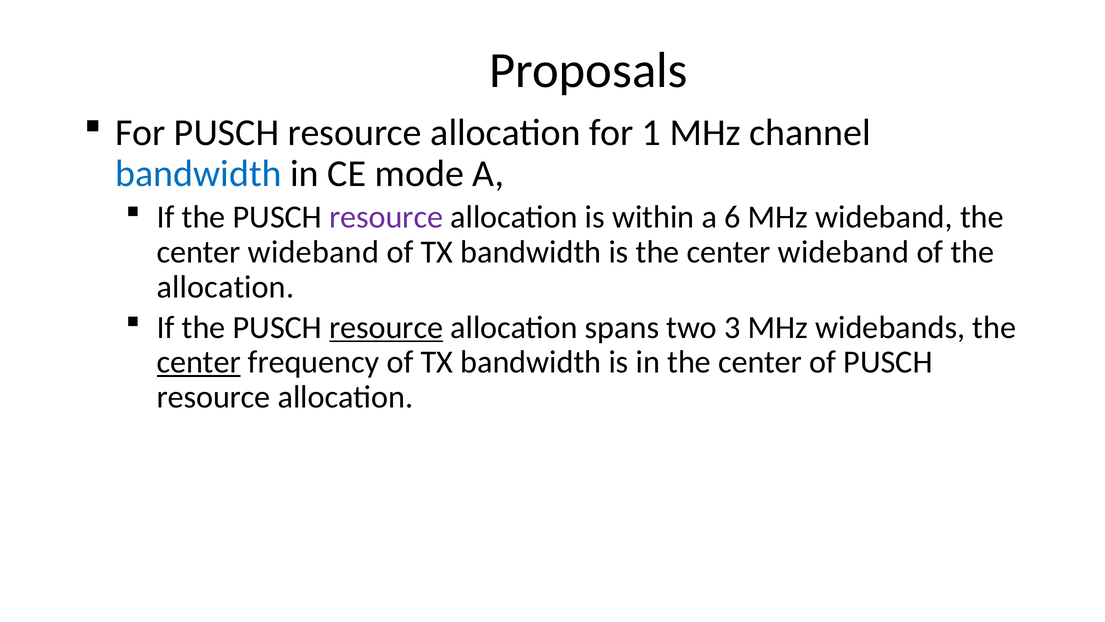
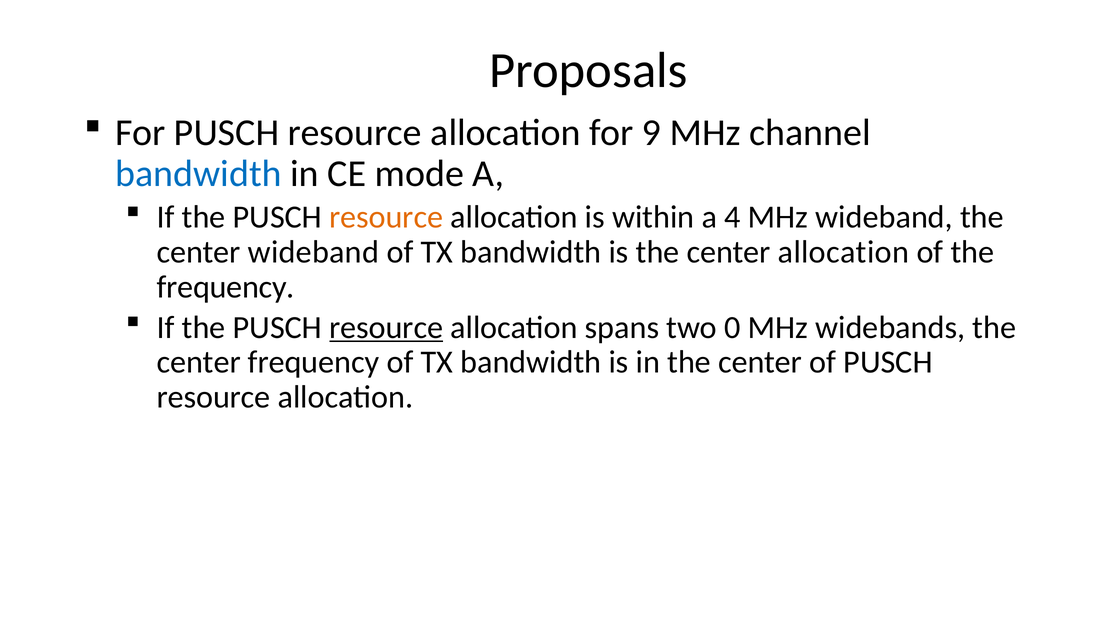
1: 1 -> 9 (651, 133)
resource colour: purple -> orange (386, 217)
6: 6 -> 4 (732, 217)
is the center wideband: wideband -> allocation (843, 252)
allocation: allocation -> frequency (226, 287)
3: 3 -> 0 (732, 327)
center underline: present -> none (199, 362)
